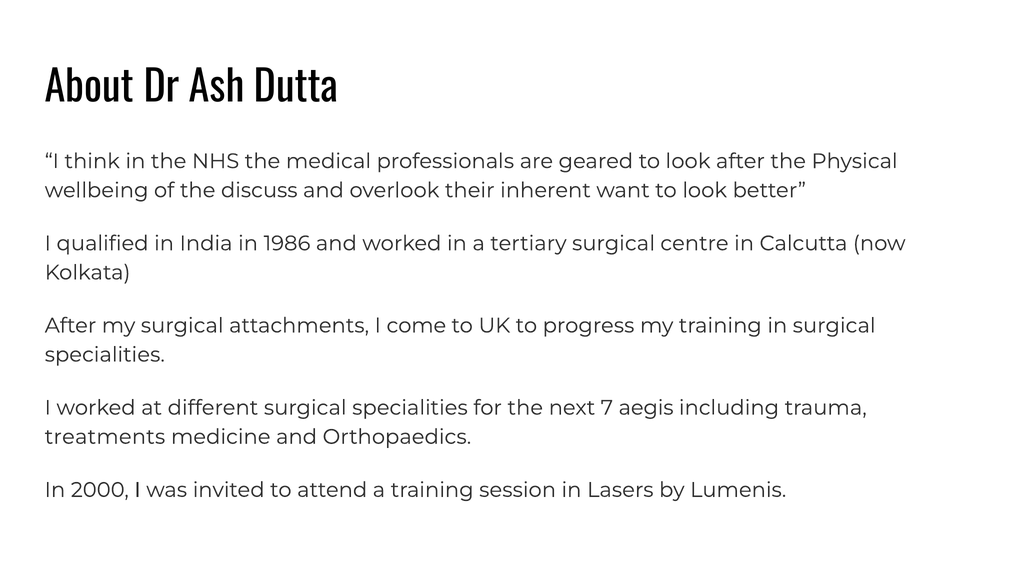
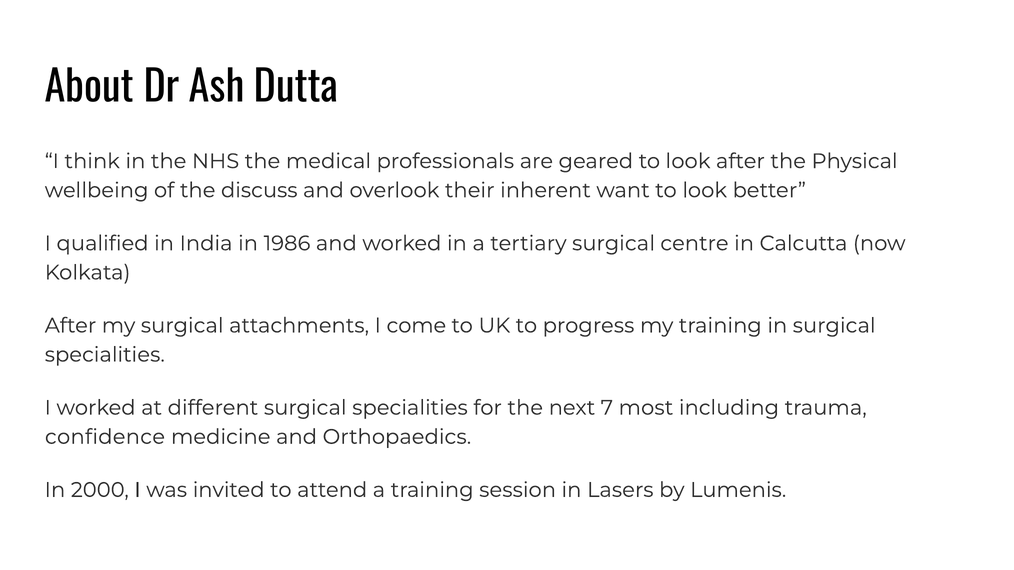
aegis: aegis -> most (646, 408)
treatments: treatments -> confidence (105, 437)
